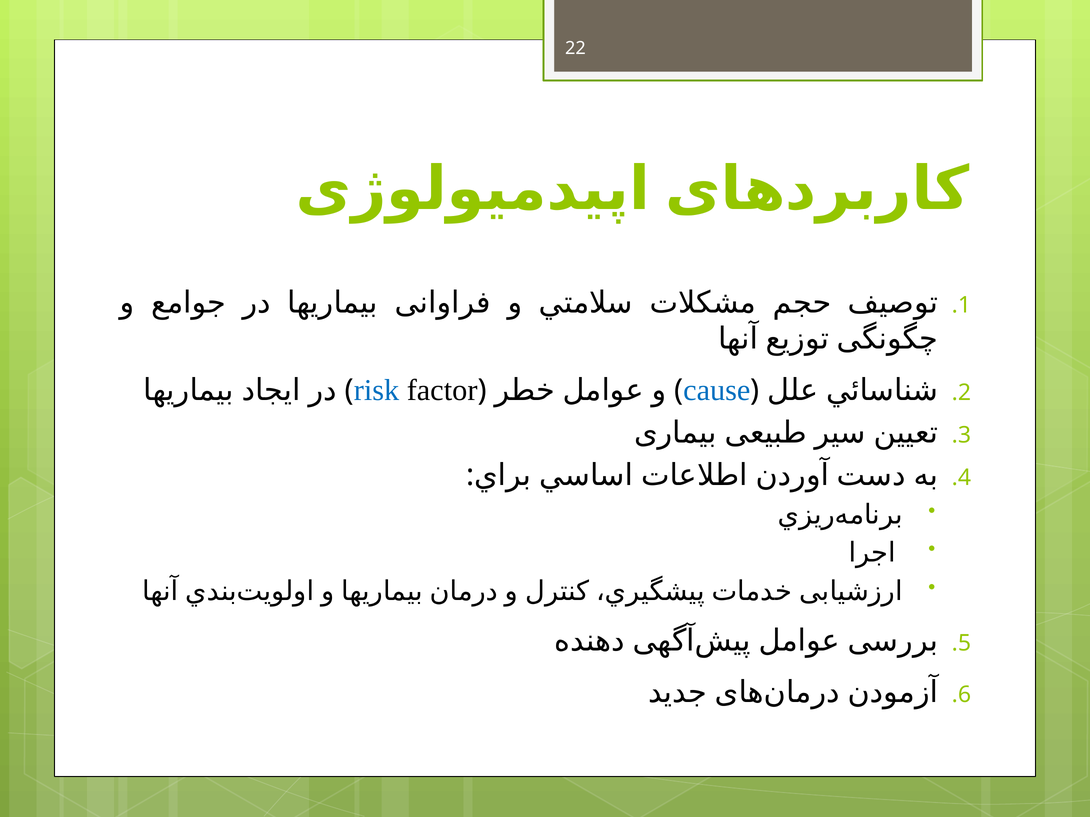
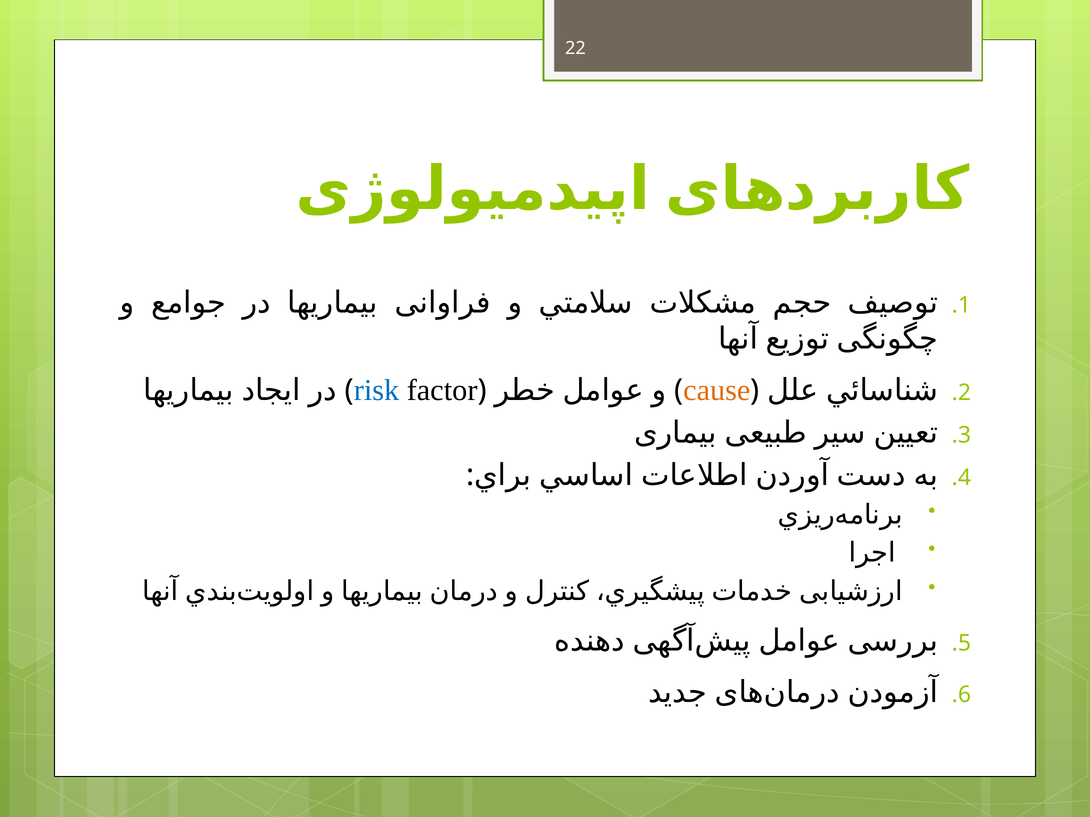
cause colour: blue -> orange (717, 391)
